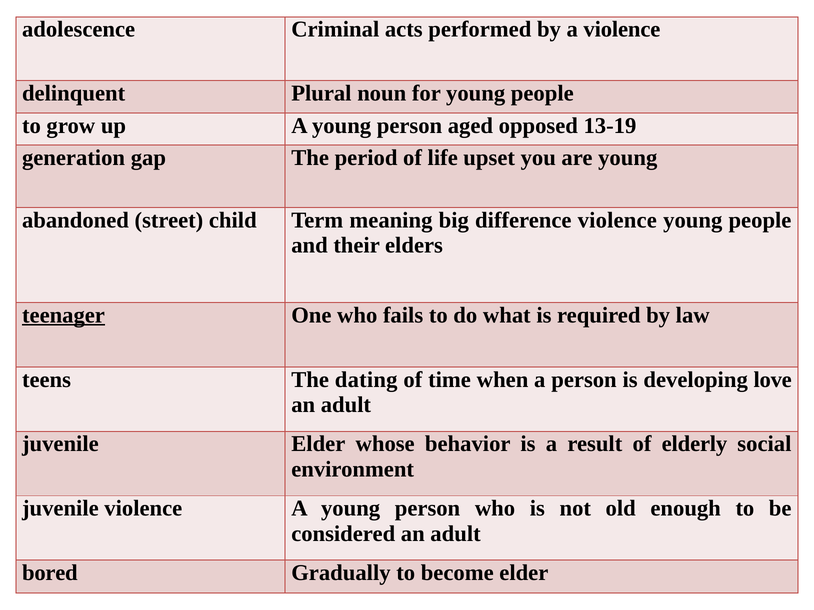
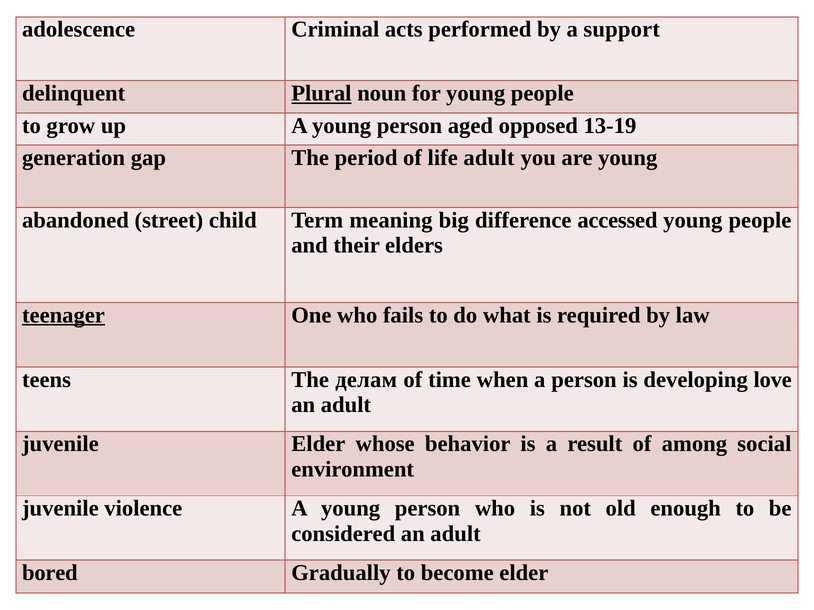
a violence: violence -> support (622, 30)
Plural underline: none -> present (321, 94)
life upset: upset -> adult (489, 158)
difference violence: violence -> accessed (617, 220)
dating: dating -> делам (366, 380)
elderly: elderly -> among (694, 444)
